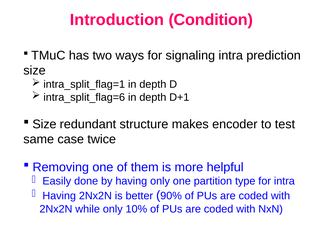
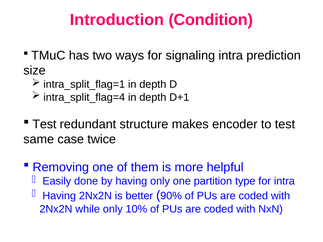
intra_split_flag=6: intra_split_flag=6 -> intra_split_flag=4 (84, 97)
Size: Size -> Test (44, 124)
